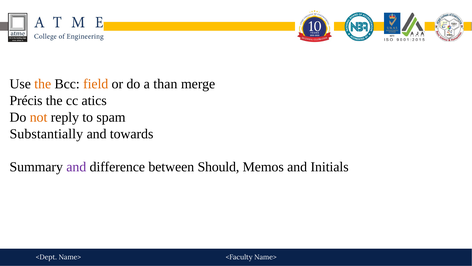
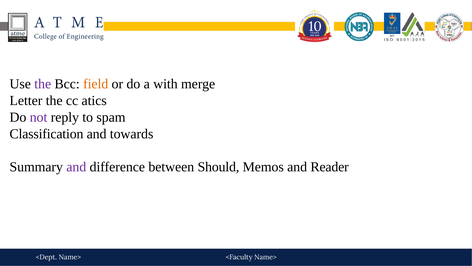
the colour: orange -> purple (43, 84)
than: than -> with (165, 84)
Précis: Précis -> Letter (26, 100)
not colour: orange -> purple (39, 117)
Substantially: Substantially -> Classification (46, 134)
Initials: Initials -> Reader (330, 167)
